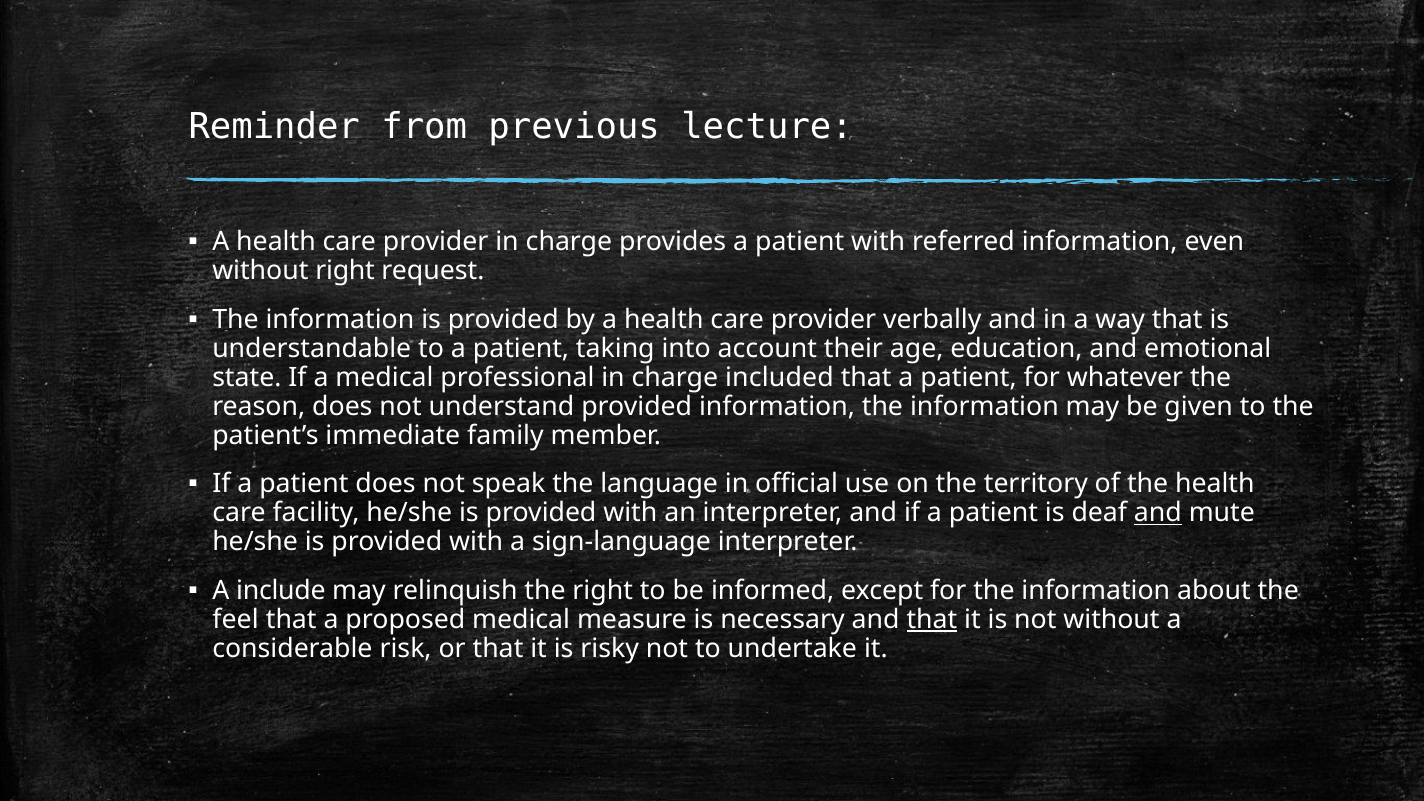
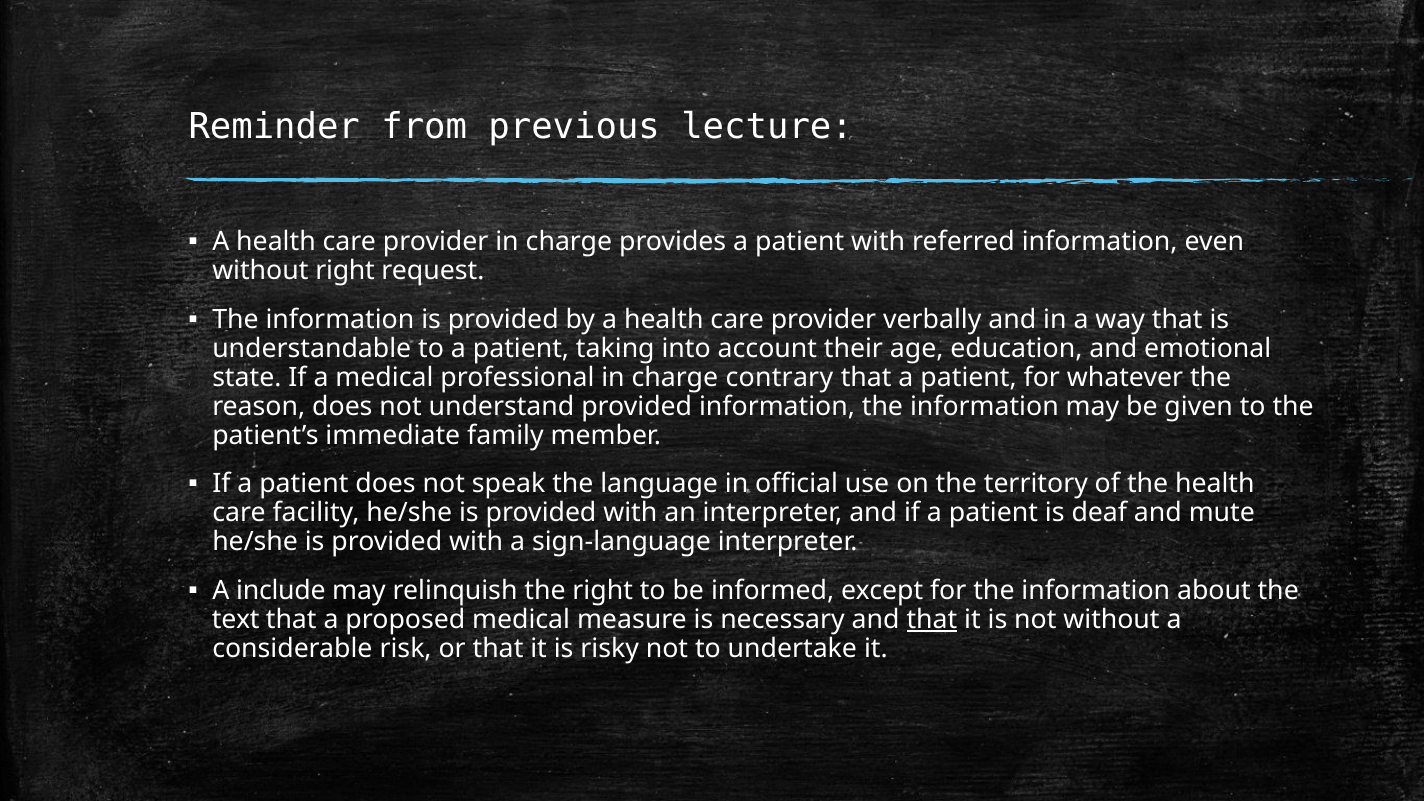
included: included -> contrary (779, 378)
and underline: present -> none (1158, 513)
feel: feel -> text (236, 619)
